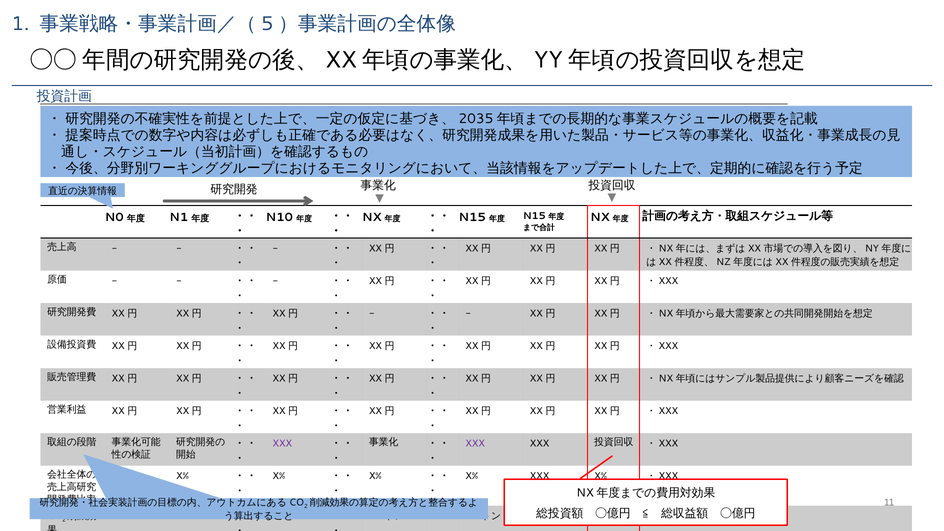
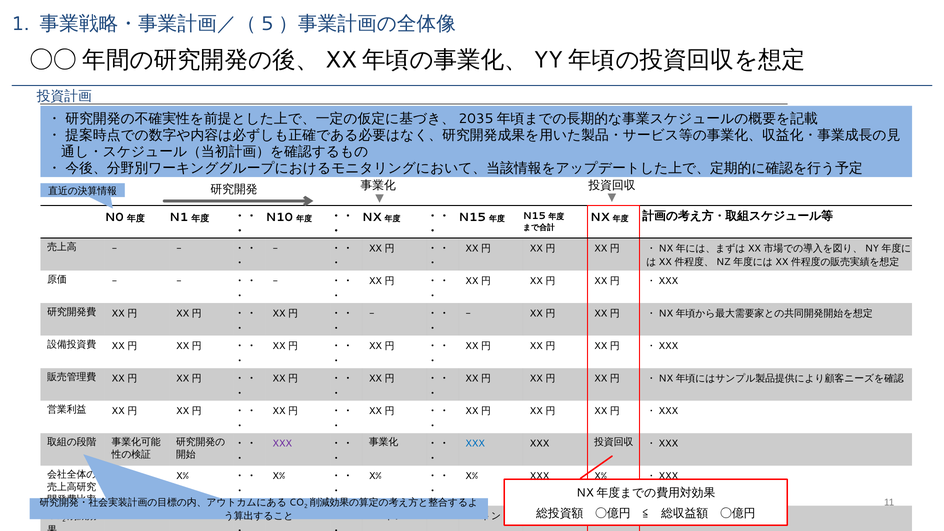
XXX colour: purple -> blue (475, 443)
